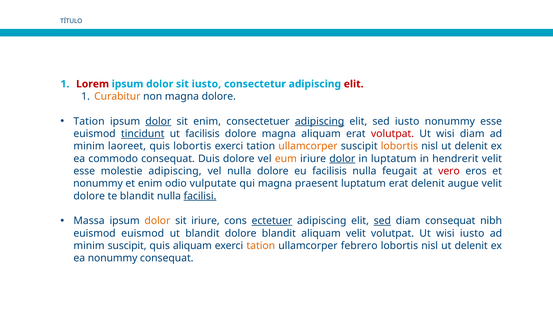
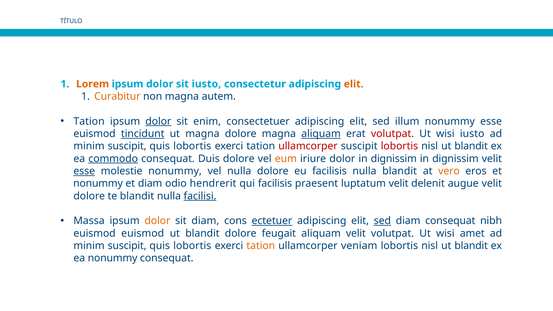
Lorem colour: red -> orange (93, 84)
elit colour: red -> orange (354, 84)
magna dolore: dolore -> autem (219, 96)
adipiscing underline: present -> none (320, 121)
sed iusto: iusto -> illum (407, 121)
ut facilisis: facilisis -> magna (202, 134)
aliquam underline: none -> present (321, 134)
wisi diam: diam -> iusto (472, 134)
laoreet: laoreet -> suscipit (127, 146)
ullamcorper colour: orange -> red (308, 146)
lobortis colour: orange -> red (399, 146)
delenit: delenit -> blandit (471, 146)
commodo underline: none -> present (113, 159)
dolor underline: present -> none (342, 159)
luptatum: luptatum -> dignissim (394, 159)
hendrerit: hendrerit -> dignissim (455, 159)
esse underline: none -> present (84, 171)
molestie adipiscing: adipiscing -> nonummy (175, 171)
nulla feugait: feugait -> blandit (400, 171)
vero colour: red -> orange (449, 171)
et enim: enim -> diam (150, 184)
vulputate: vulputate -> hendrerit (213, 184)
qui magna: magna -> facilisis (275, 184)
luptatum erat: erat -> velit (399, 184)
sit iriure: iriure -> diam (205, 221)
dolore blandit: blandit -> feugait (279, 233)
wisi iusto: iusto -> amet (472, 233)
aliquam: aliquam -> lobortis (192, 246)
febrero: febrero -> veniam (359, 246)
delenit: delenit -> blandit (471, 246)
